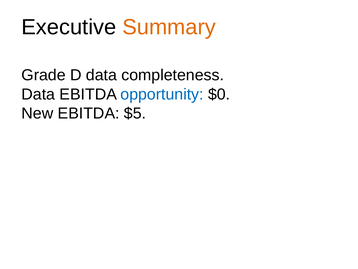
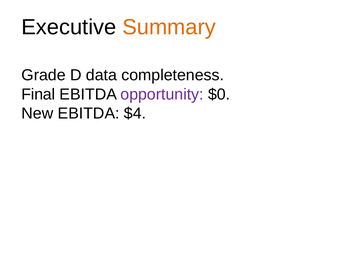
Data: Data -> Final (38, 94)
opportunity colour: blue -> purple (162, 94)
$5: $5 -> $4 (135, 113)
